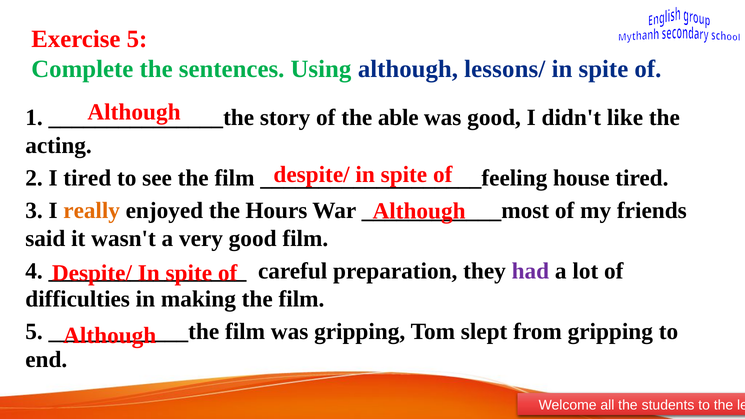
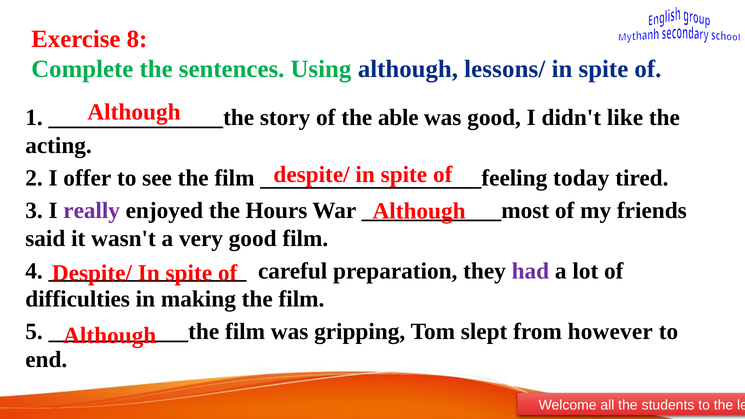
Exercise 5: 5 -> 8 (137, 39)
I tired: tired -> offer (87, 178)
house: house -> today (581, 178)
really colour: orange -> purple (92, 211)
from gripping: gripping -> however (610, 332)
